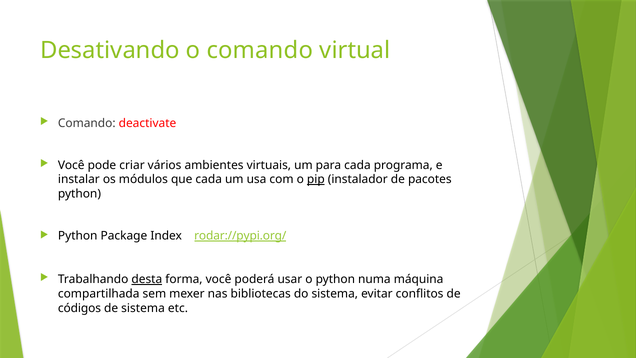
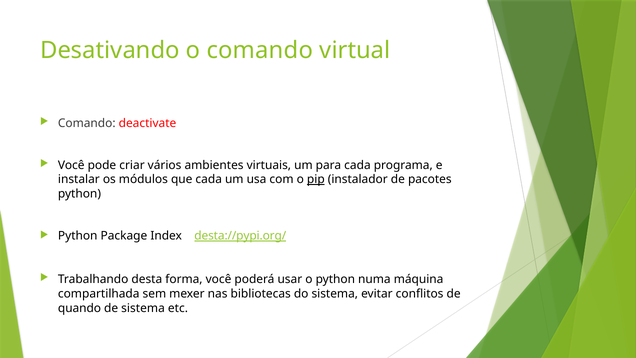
rodar://pypi.org/: rodar://pypi.org/ -> desta://pypi.org/ (240, 235)
desta underline: present -> none (147, 279)
códigos: códigos -> quando (79, 308)
